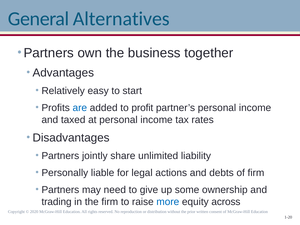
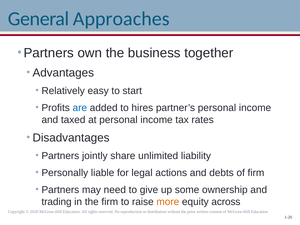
Alternatives: Alternatives -> Approaches (121, 19)
profit: profit -> hires (142, 108)
more colour: blue -> orange (168, 202)
